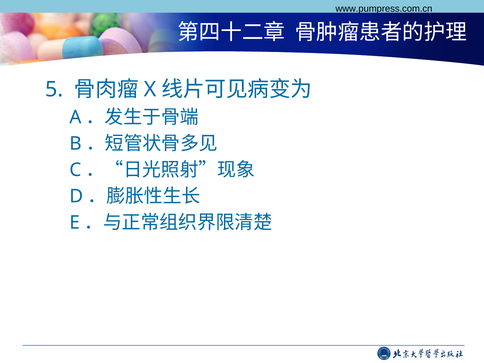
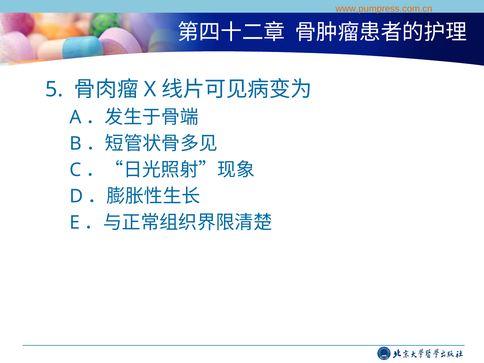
www.pumpress.com.cn colour: black -> orange (384, 9)
